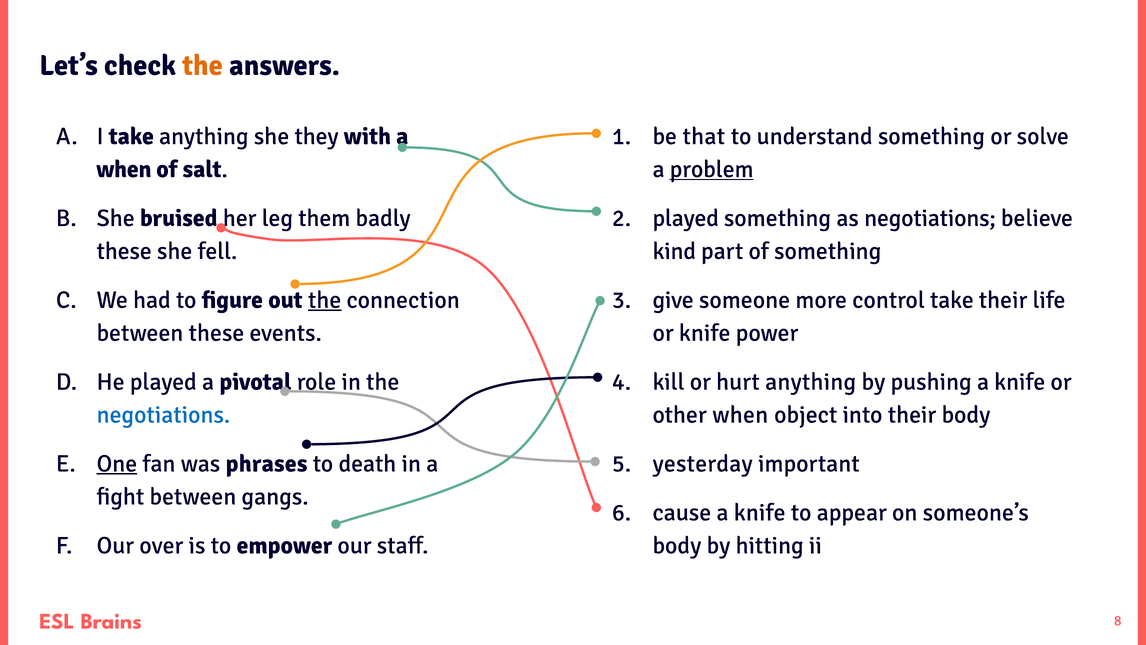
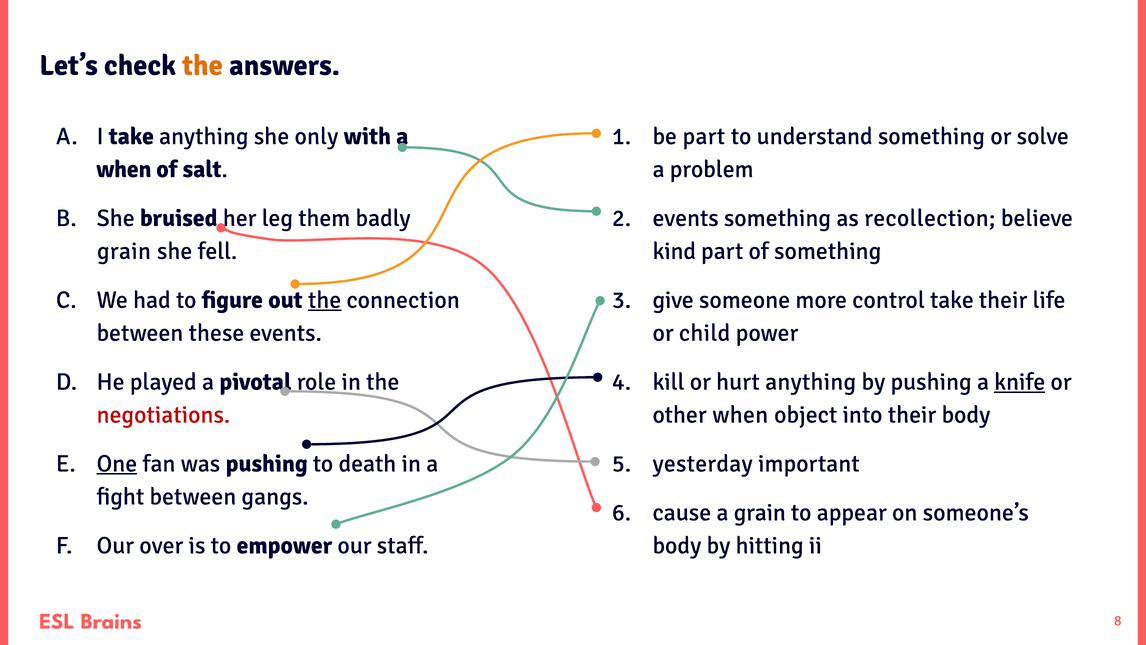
they: they -> only (316, 136)
be that: that -> part (704, 136)
problem underline: present -> none (712, 169)
played: played -> events (686, 218)
as negotiations: negotiations -> recollection (930, 218)
these: these -> grain (124, 251)
or knife: knife -> child (705, 333)
knife underline: none -> present (1020, 382)
negotiations colour: blue -> red (163, 415)
was phrases: phrases -> pushing (267, 463)
cause a knife: knife -> grain (760, 512)
